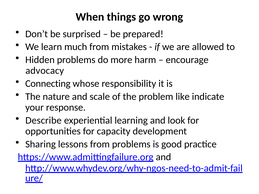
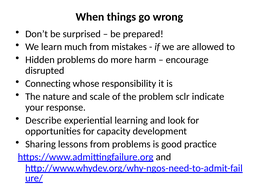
advocacy: advocacy -> disrupted (45, 71)
like: like -> sclr (183, 97)
